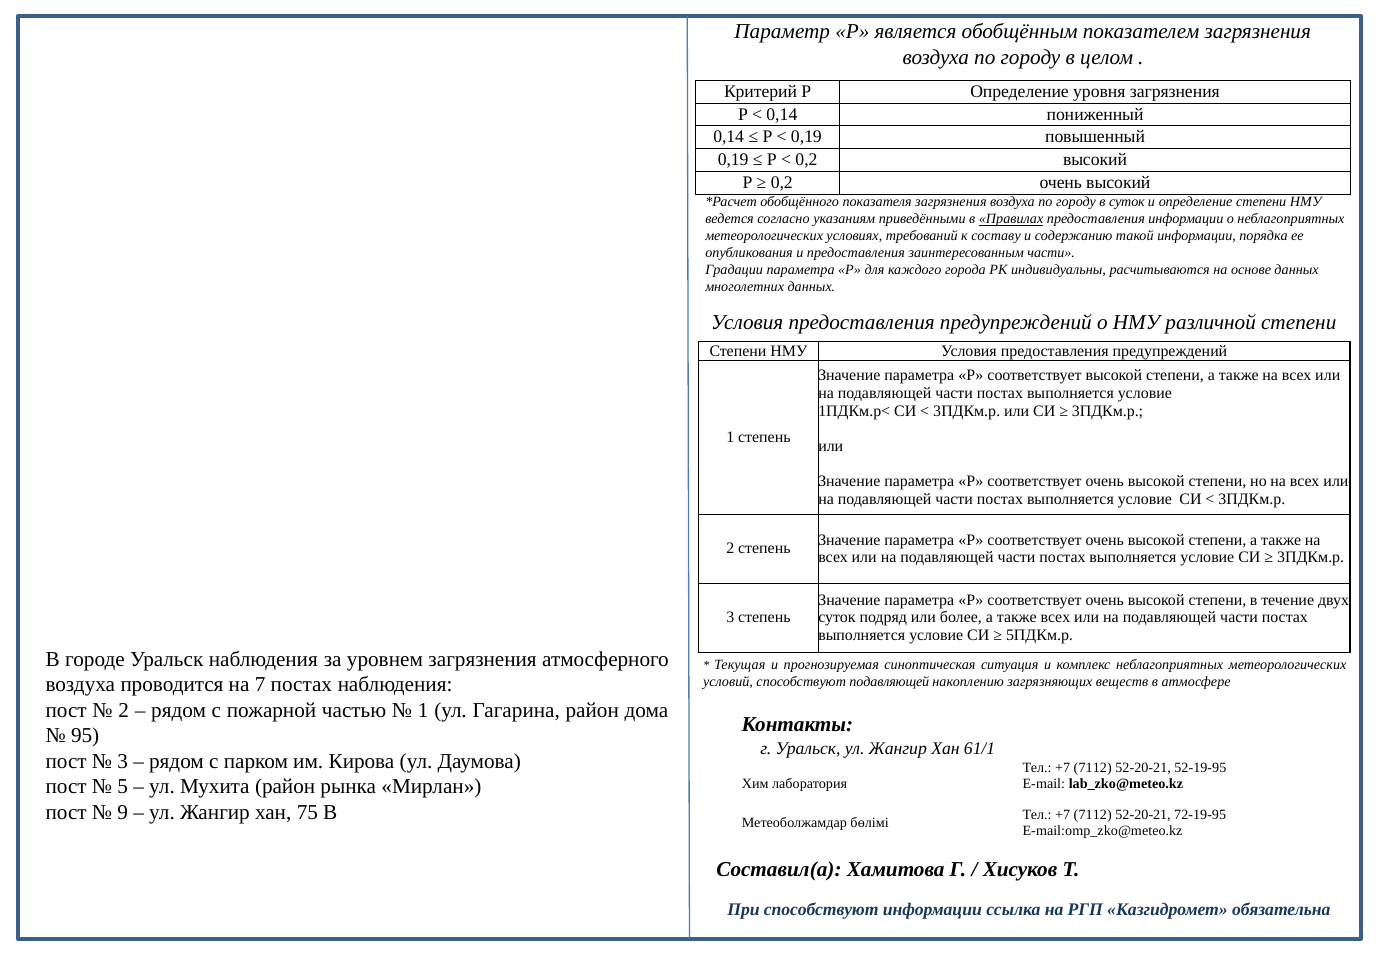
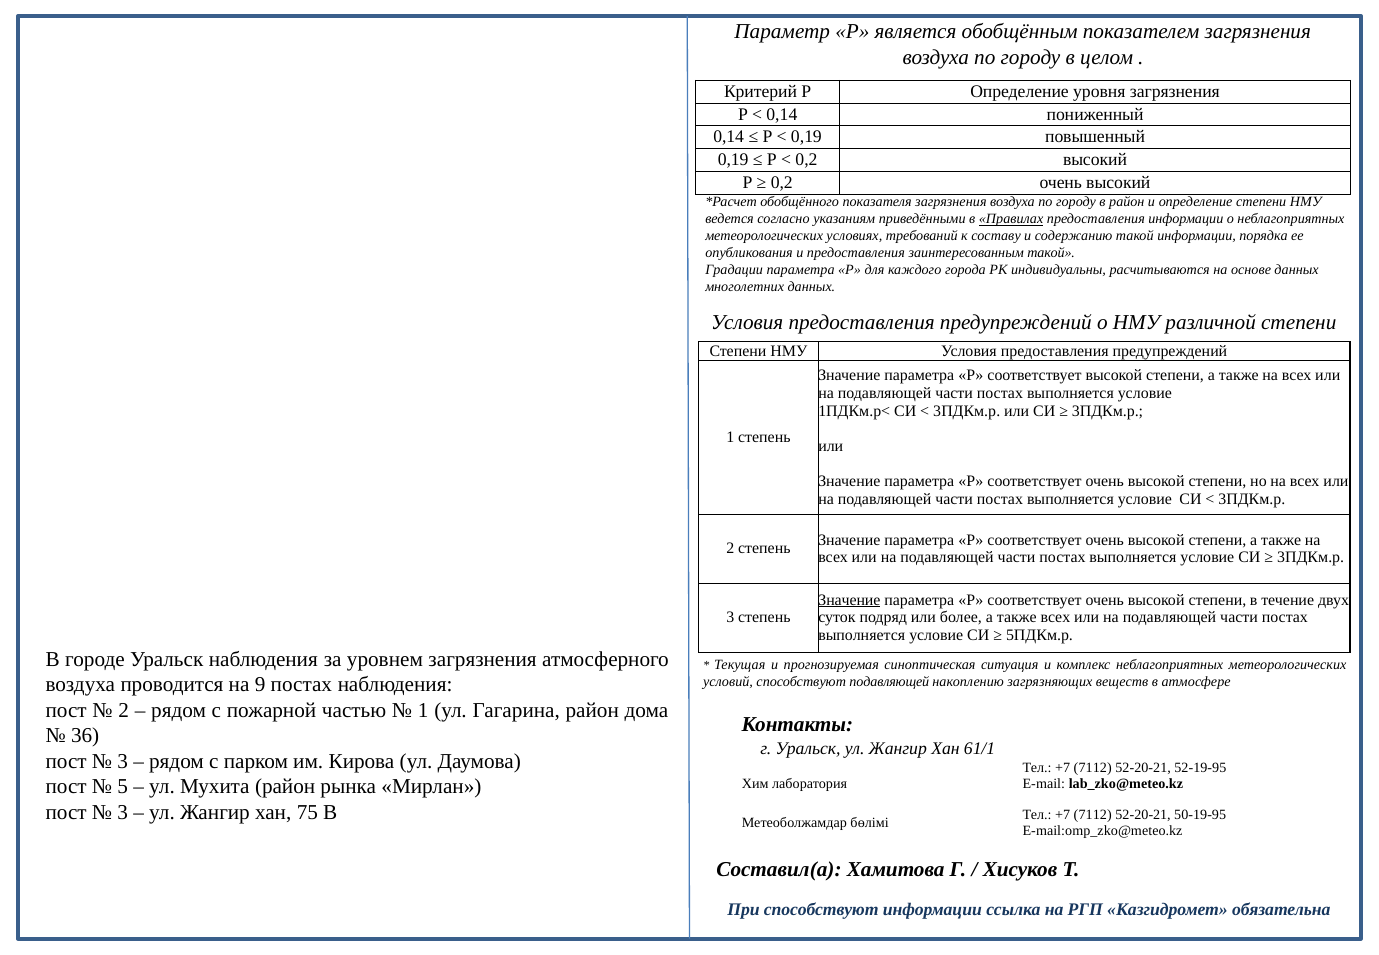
в суток: суток -> район (1127, 202)
заинтересованным части: части -> такой (1051, 253)
Значение underline: none -> present (849, 600)
7: 7 -> 9 (260, 684)
95: 95 -> 36 (85, 735)
9: 9 -> 3 (123, 812)
72-19-95: 72-19-95 -> 50-19-95 (1200, 815)
